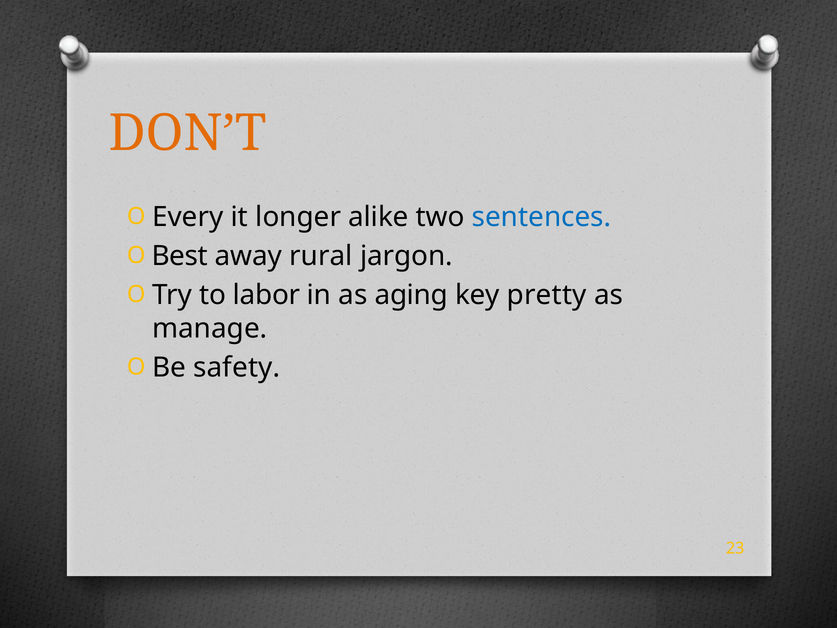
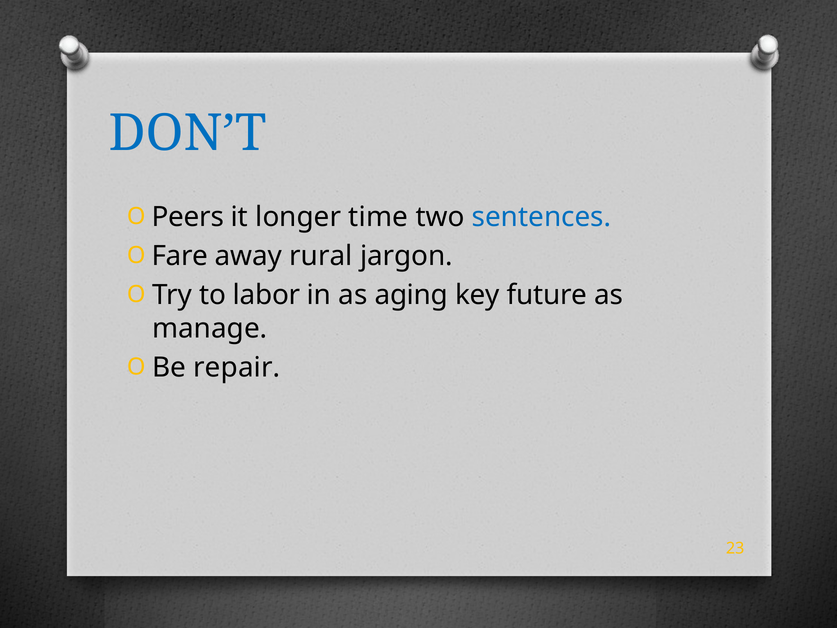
DON’T colour: orange -> blue (188, 133)
Every: Every -> Peers (188, 217)
alike: alike -> time (378, 217)
Best: Best -> Fare (180, 256)
pretty: pretty -> future (547, 295)
safety: safety -> repair (237, 368)
